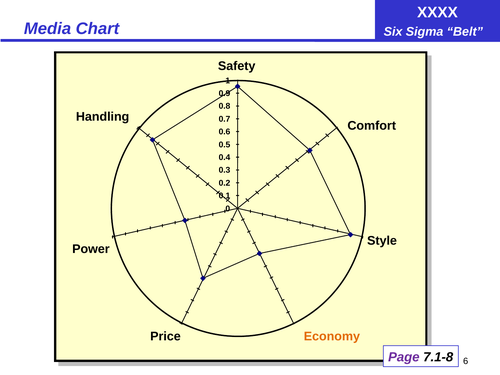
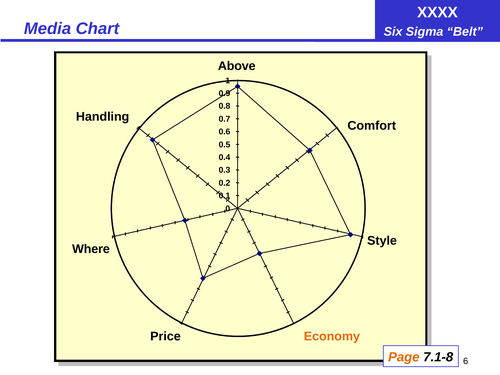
Safety: Safety -> Above (237, 66)
Power: Power -> Where (91, 249)
Page colour: purple -> orange (404, 357)
